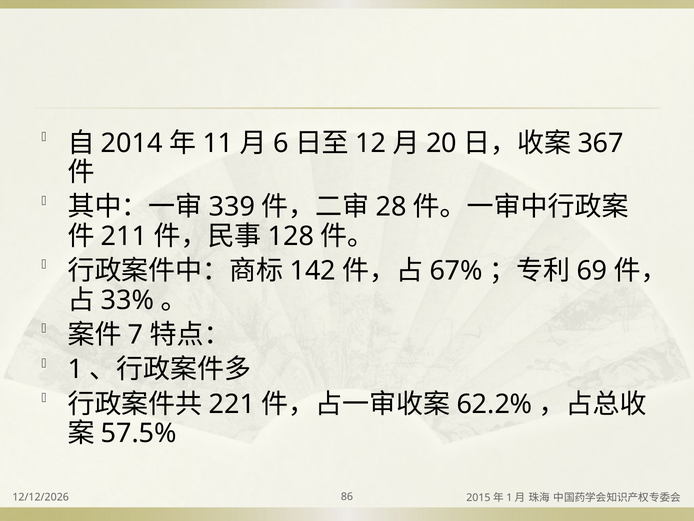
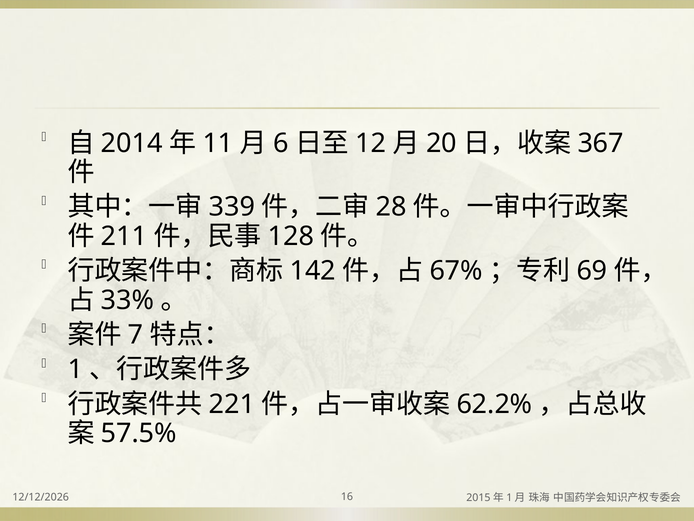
86: 86 -> 16 (347, 496)
